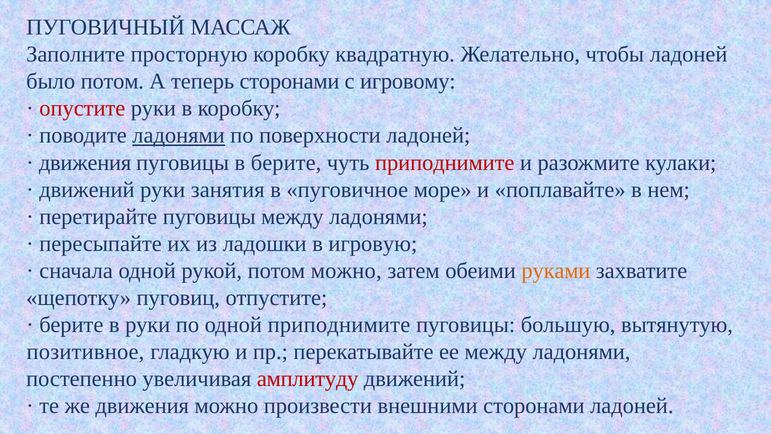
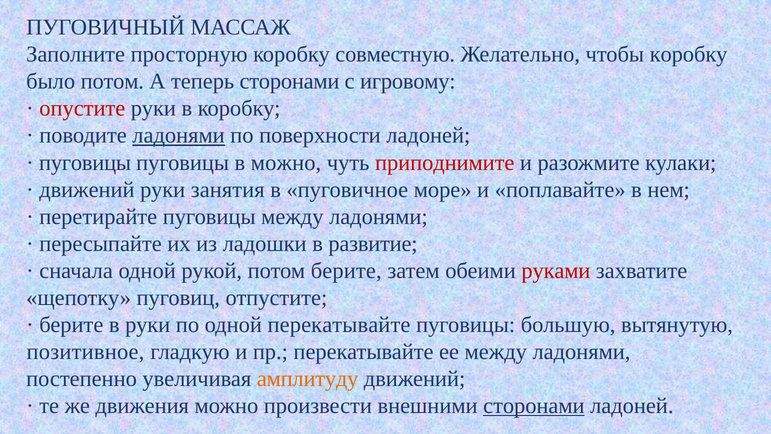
квадратную: квадратную -> совместную (395, 54)
чтобы ладоней: ладоней -> коробку (689, 54)
движения: движения -> пуговицы (85, 162)
в берите: берите -> можно (286, 162)
игровую: игровую -> развитие (373, 243)
потом можно: можно -> берите (346, 270)
руками colour: orange -> red (556, 270)
одной приподнимите: приподнимите -> перекатывайте (339, 324)
амплитуду colour: red -> orange (308, 378)
сторонами underline: none -> present (534, 405)
